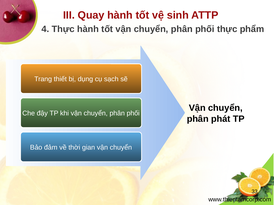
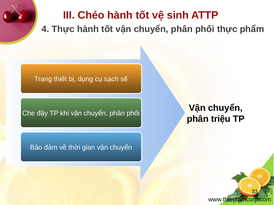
Quay: Quay -> Chéo (91, 15)
phát: phát -> triệu (221, 119)
